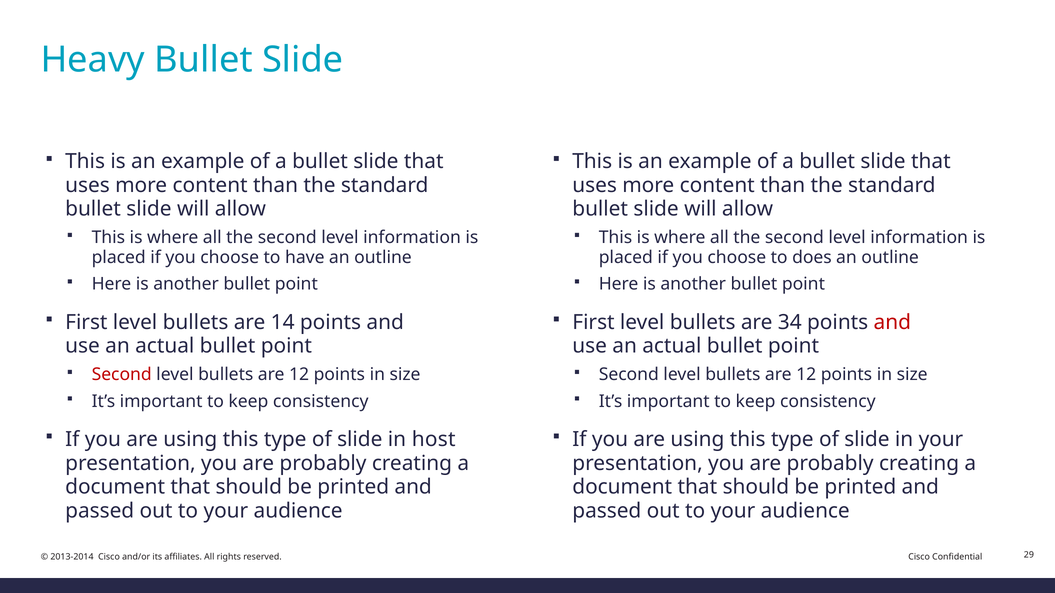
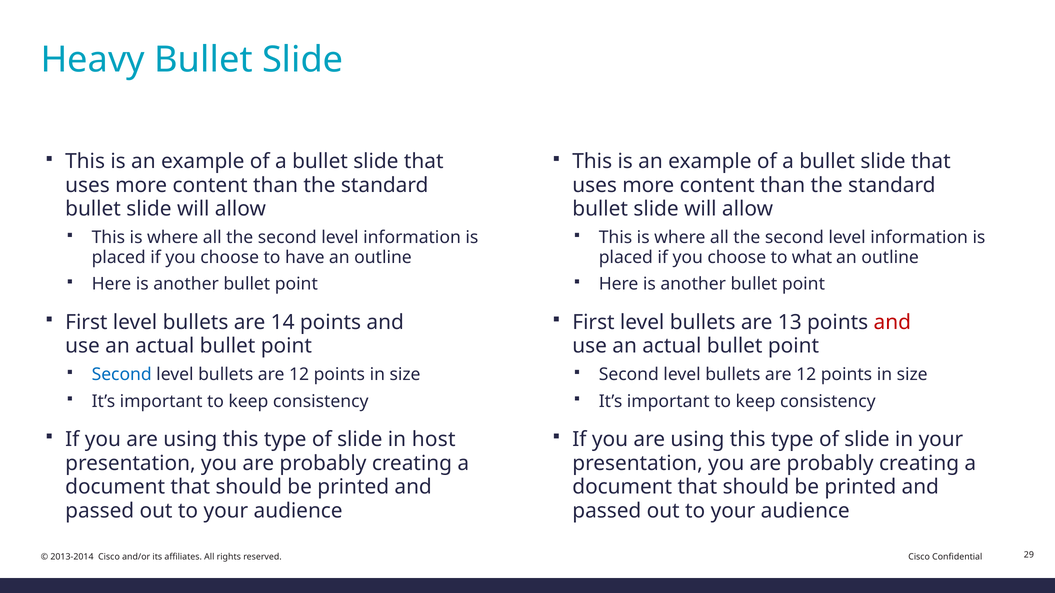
does: does -> what (812, 258)
34: 34 -> 13 (790, 323)
Second colour: red -> blue (122, 375)
